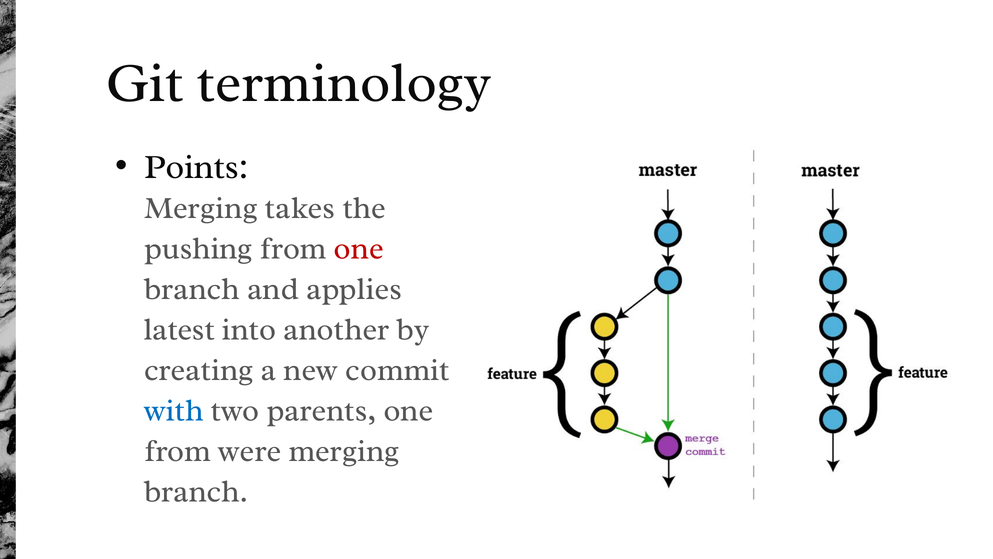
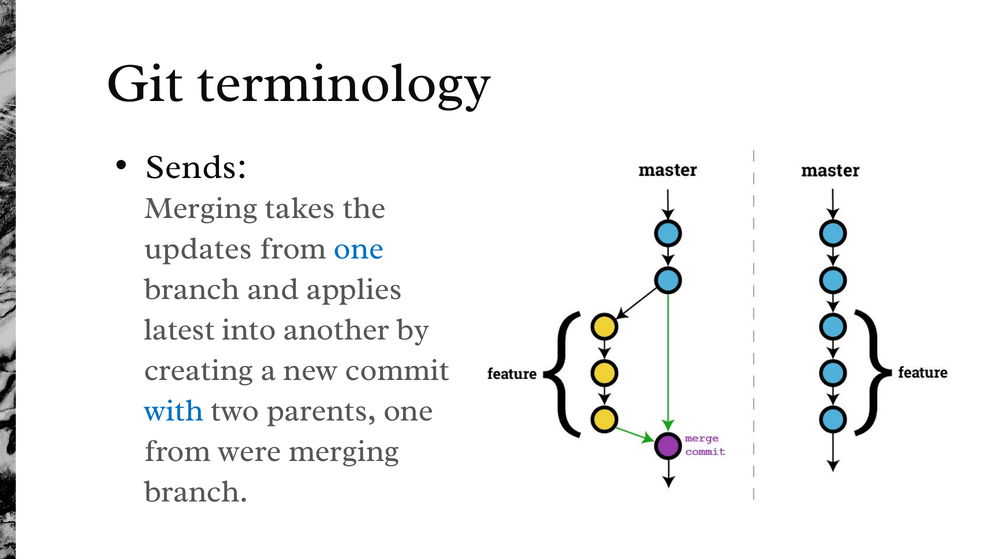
Points: Points -> Sends (196, 167)
pushing: pushing -> updates (198, 248)
one colour: red -> blue (359, 248)
